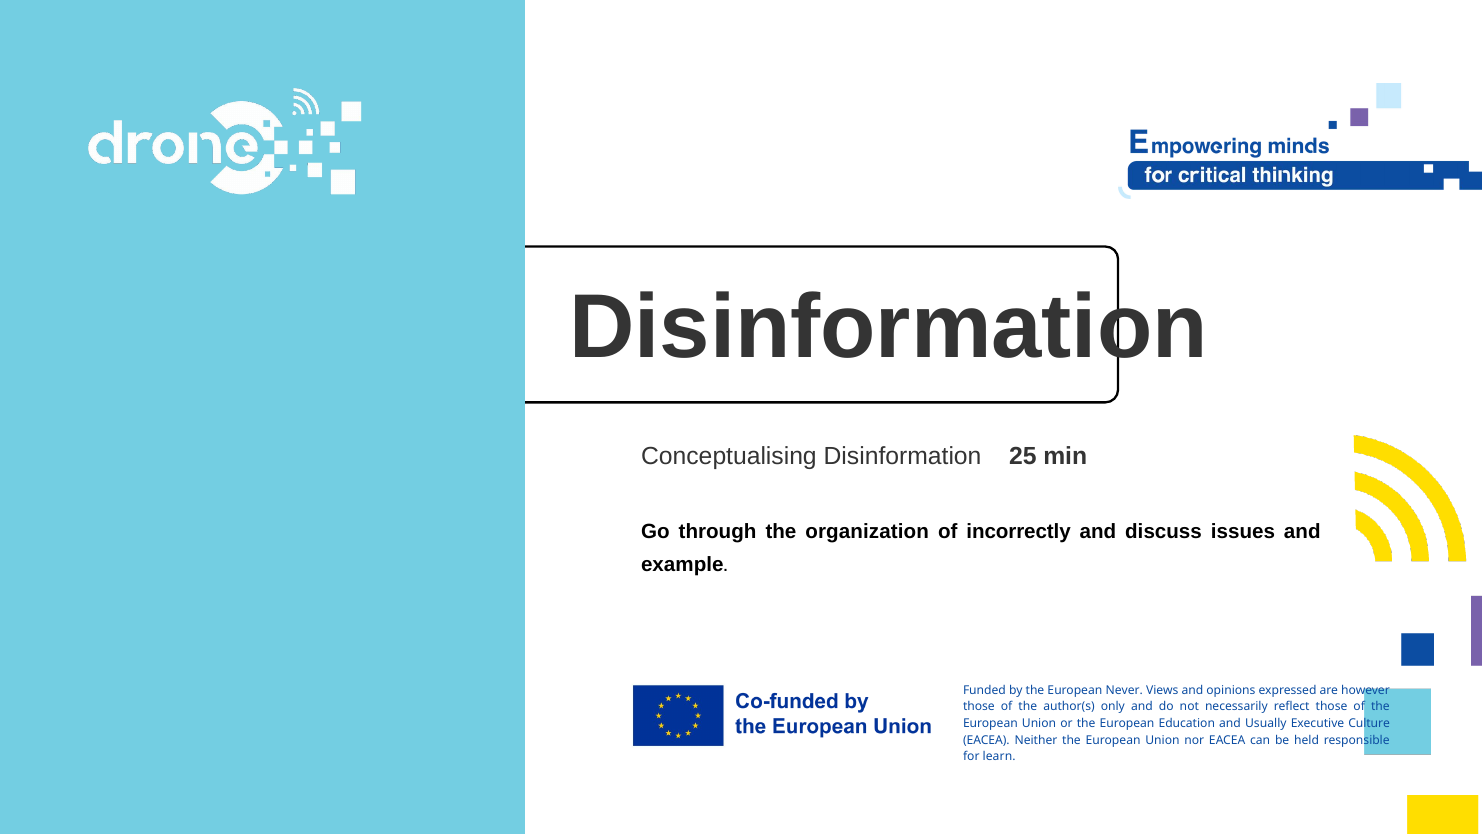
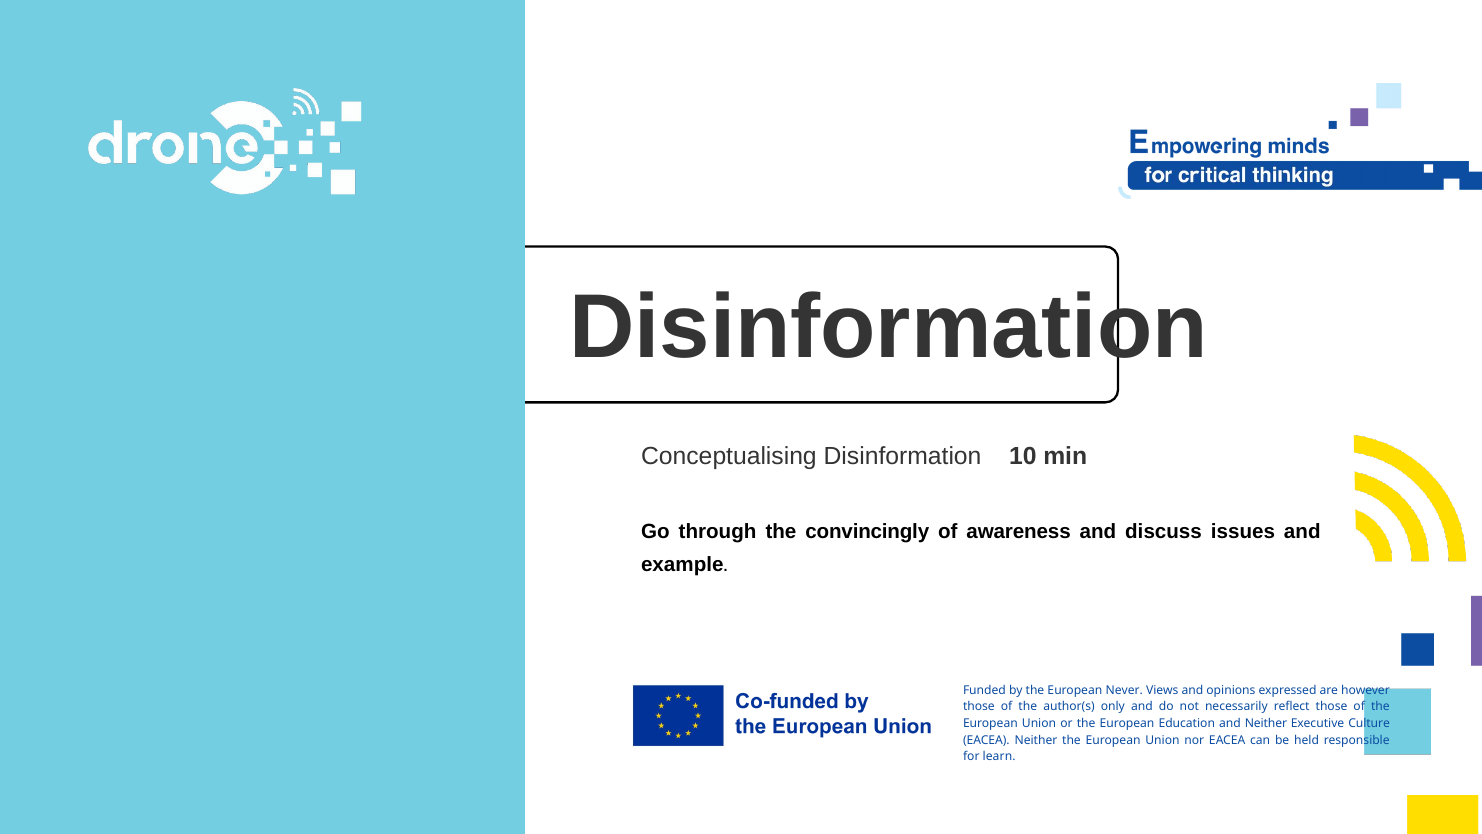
25: 25 -> 10 (1023, 456)
organization: organization -> convincingly (867, 532)
incorrectly: incorrectly -> awareness (1019, 532)
and Usually: Usually -> Neither (1266, 723)
